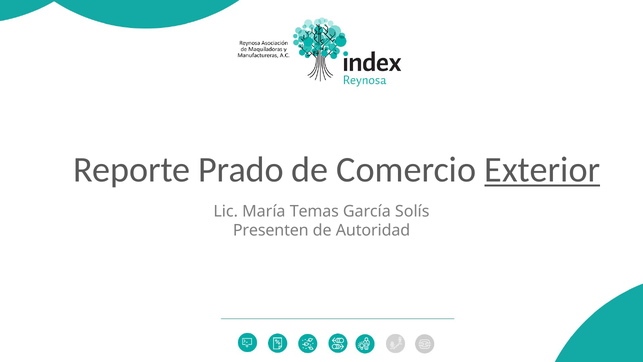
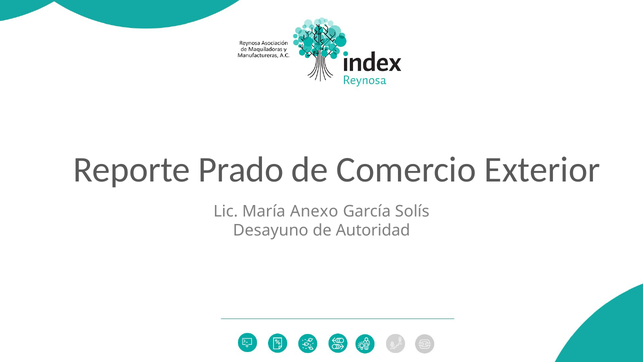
Exterior underline: present -> none (542, 170)
Temas: Temas -> Anexo (314, 211)
Presenten: Presenten -> Desayuno (271, 230)
